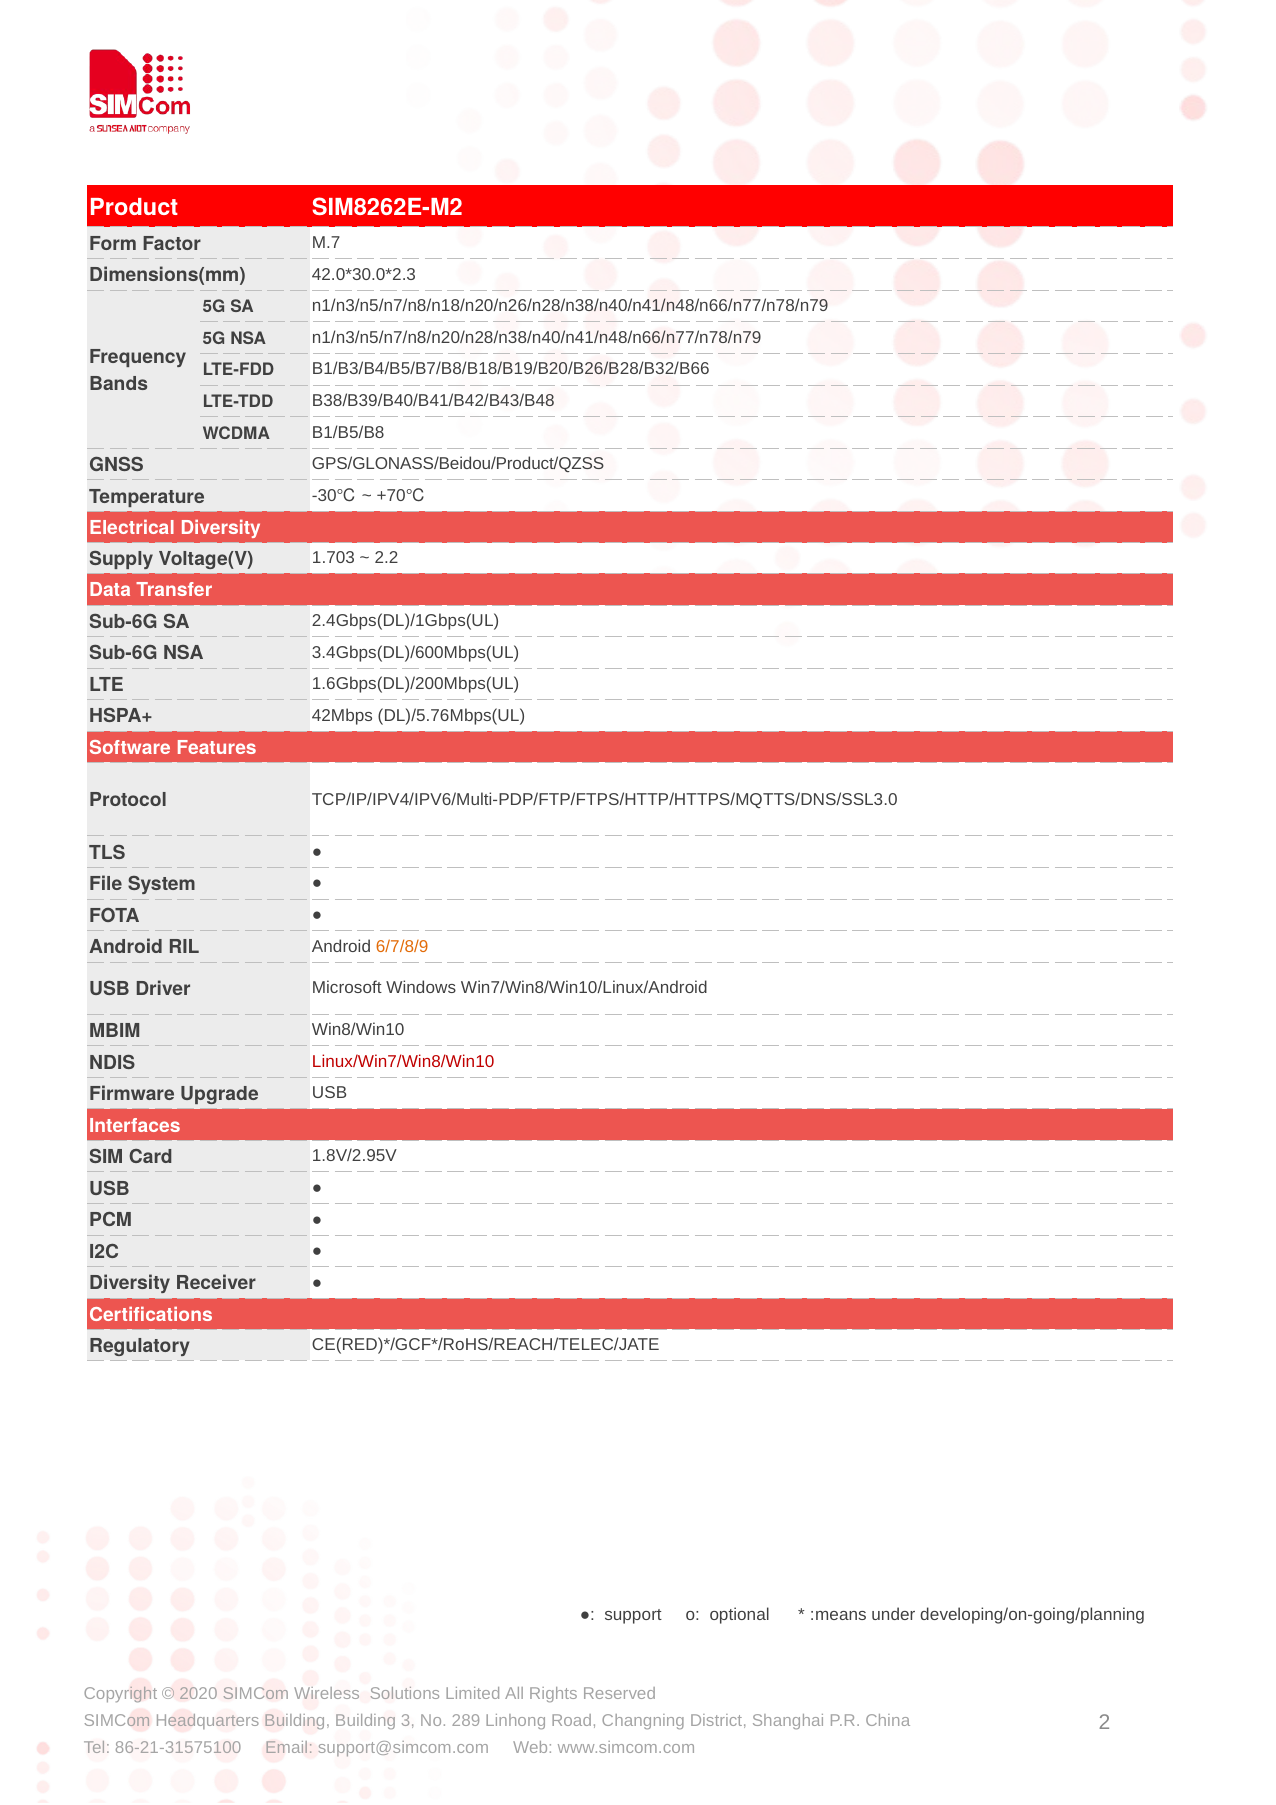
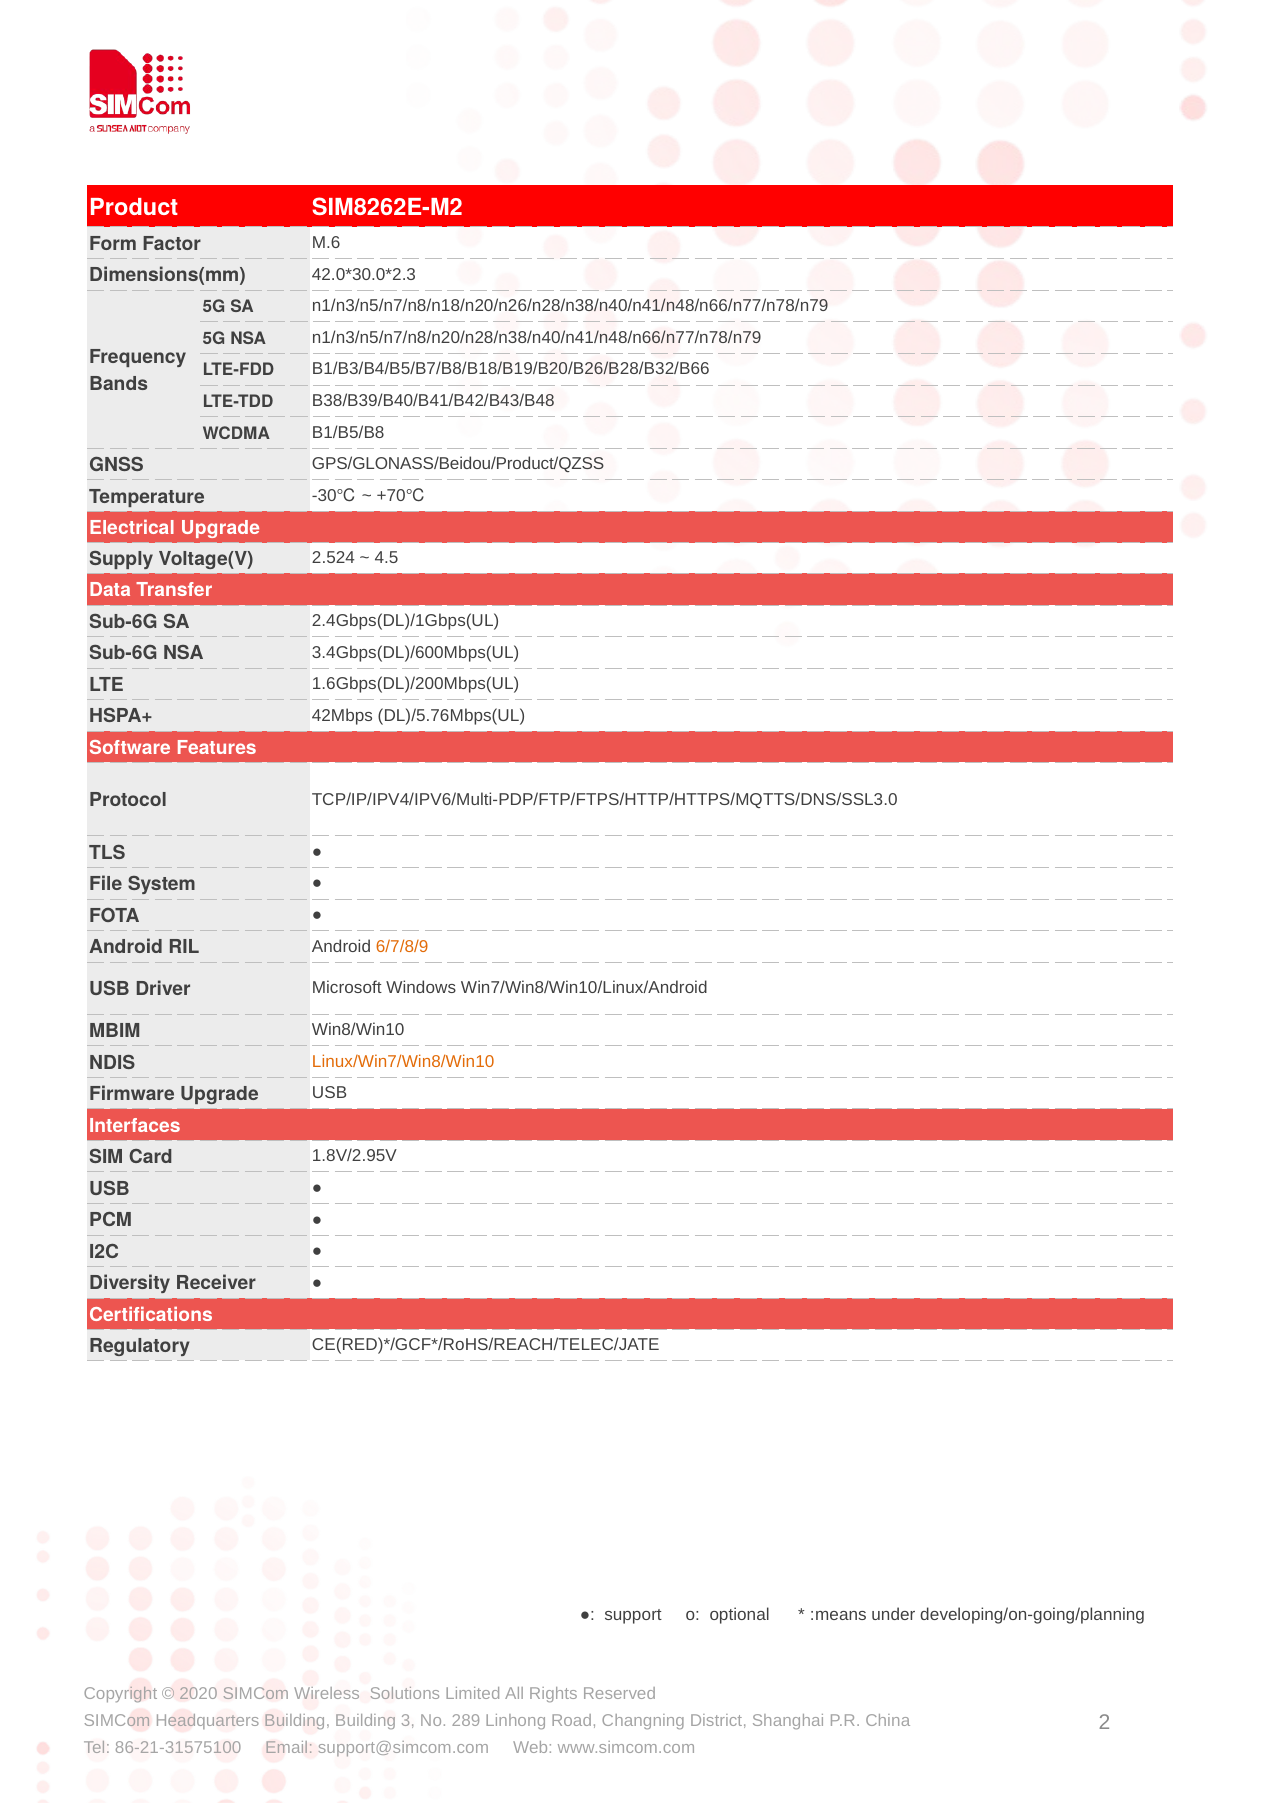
M.7: M.7 -> M.6 (326, 243)
Electrical Diversity: Diversity -> Upgrade (220, 528)
1.703: 1.703 -> 2.524 (333, 558)
2.2: 2.2 -> 4.5 (386, 558)
Linux/Win7/Win8/Win10 colour: red -> orange (403, 1061)
